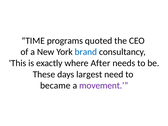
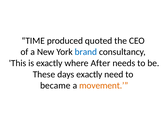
programs: programs -> produced (65, 41)
days largest: largest -> exactly (89, 74)
movement colour: purple -> orange (104, 85)
